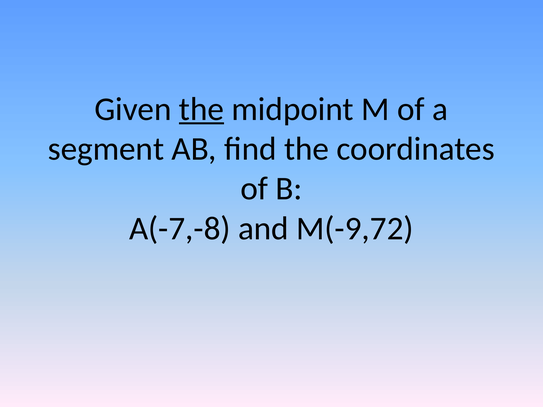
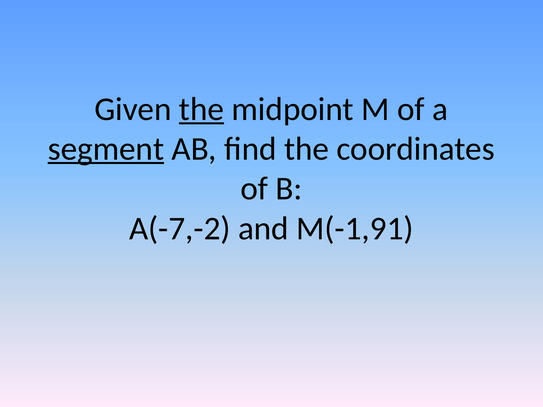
segment underline: none -> present (106, 149)
A(-7,-8: A(-7,-8 -> A(-7,-2 (180, 229)
M(-9,72: M(-9,72 -> M(-1,91 (355, 229)
